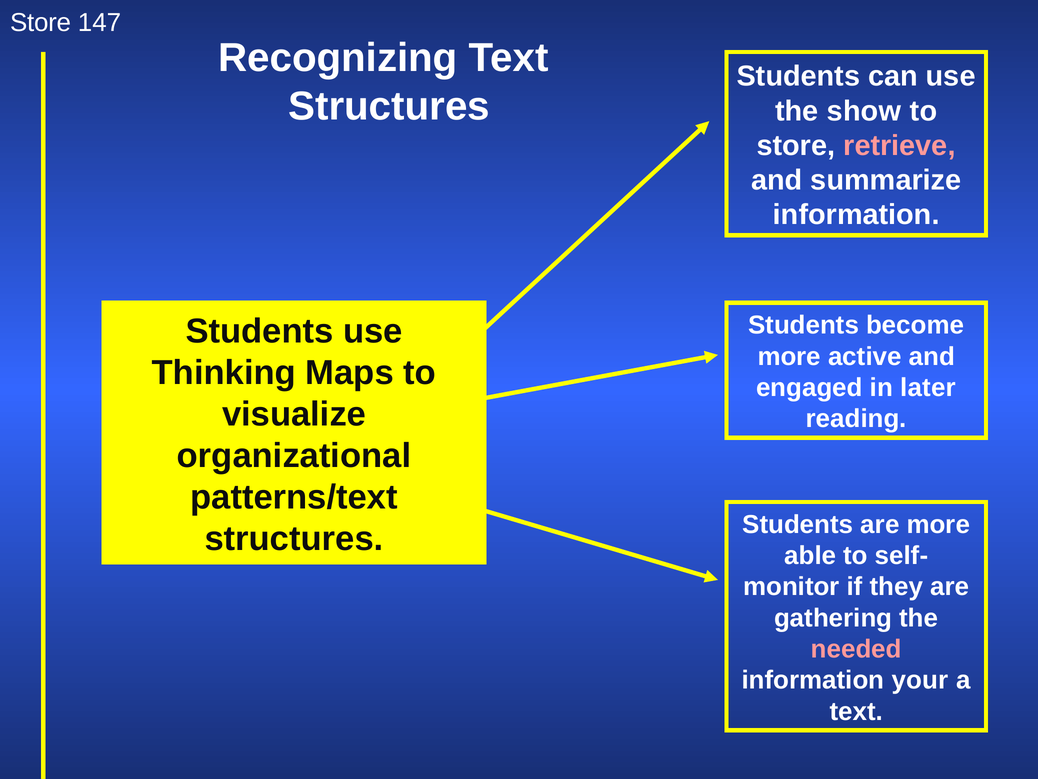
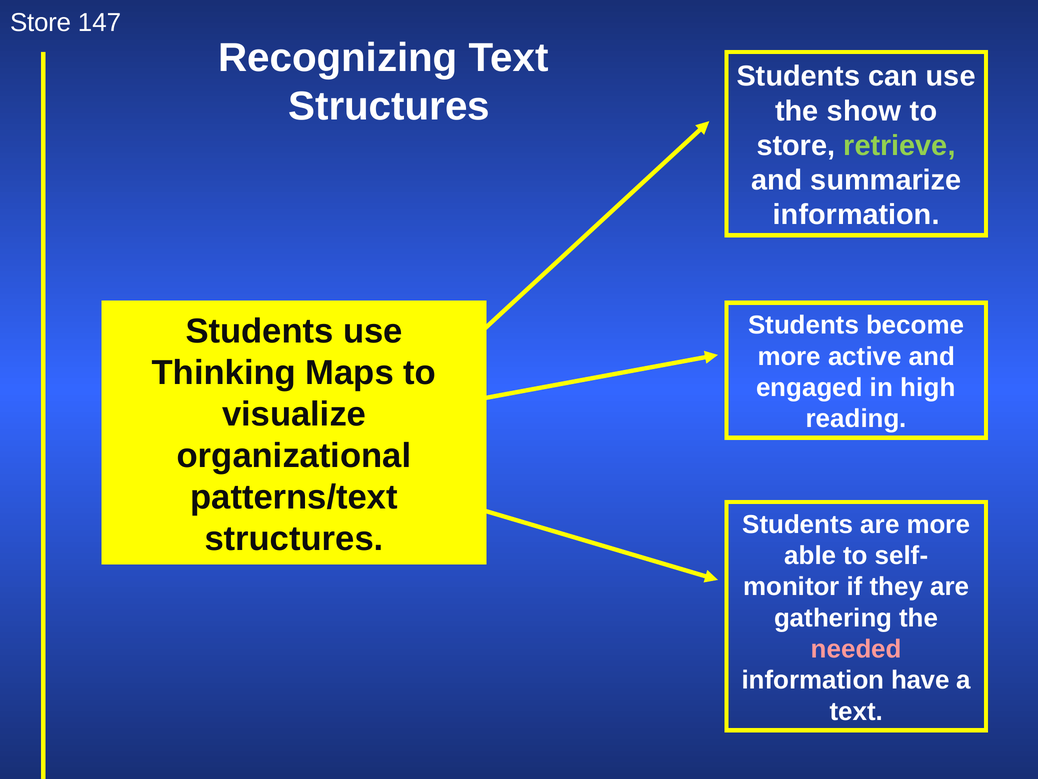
retrieve colour: pink -> light green (899, 146)
later: later -> high (928, 387)
your: your -> have (920, 680)
